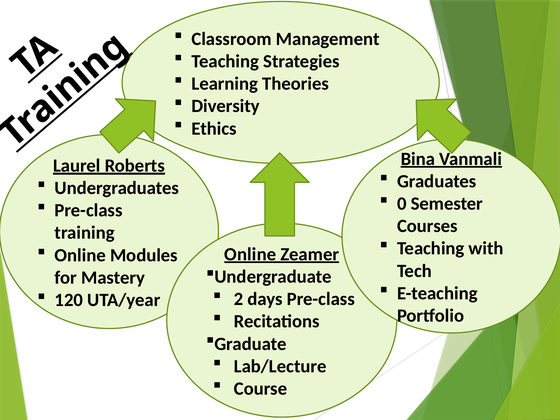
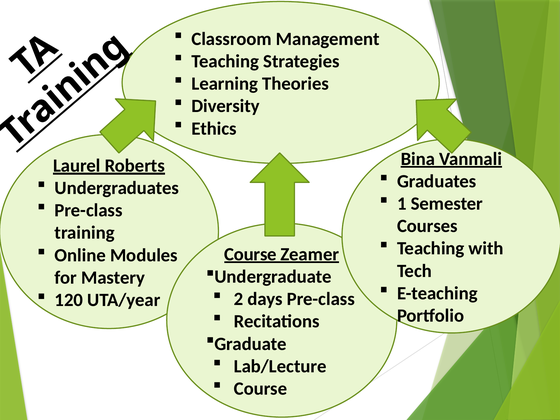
0: 0 -> 1 (402, 204)
Online: Online -> Course (250, 254)
